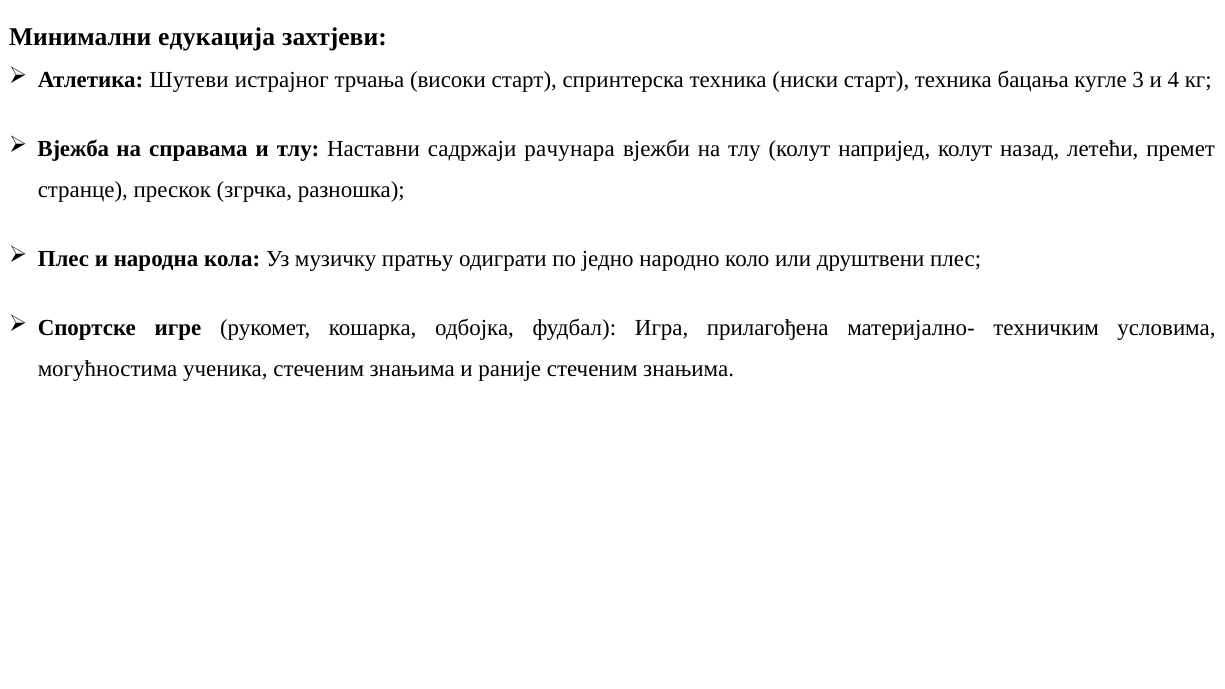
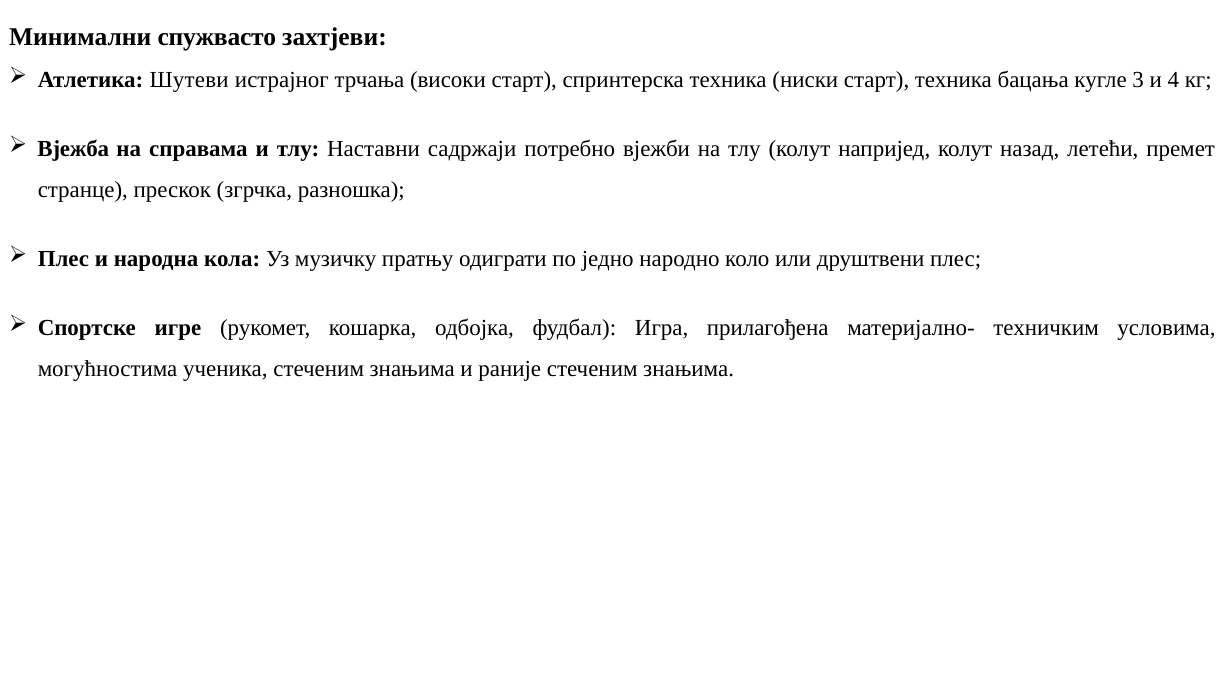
едукација: едукација -> спужвасто (217, 37)
рачунара: рачунара -> потребно (570, 148)
